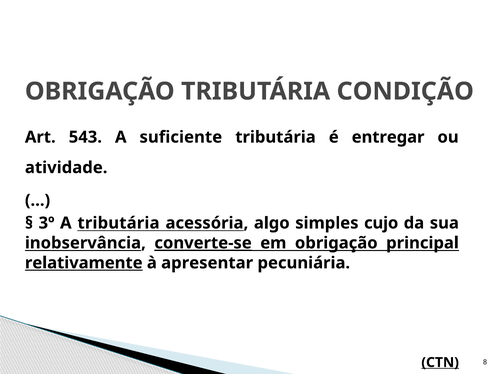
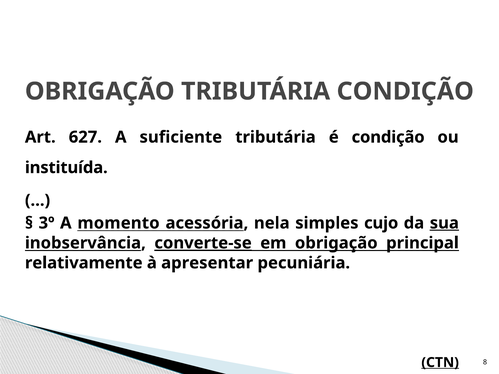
543: 543 -> 627 (85, 137)
é entregar: entregar -> condição (388, 137)
atividade: atividade -> instituída (66, 168)
A tributária: tributária -> momento (119, 223)
algo: algo -> nela (272, 223)
sua underline: none -> present (444, 223)
relativamente underline: present -> none (84, 263)
